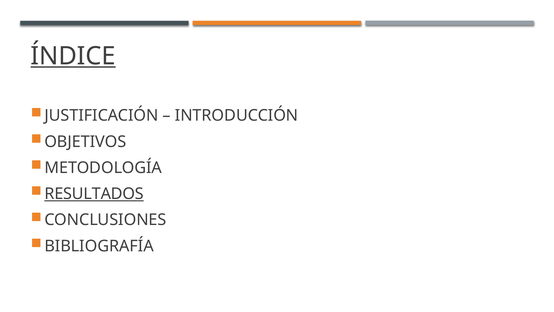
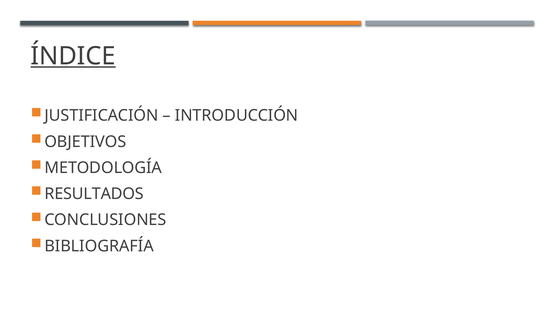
RESULTADOS underline: present -> none (94, 194)
